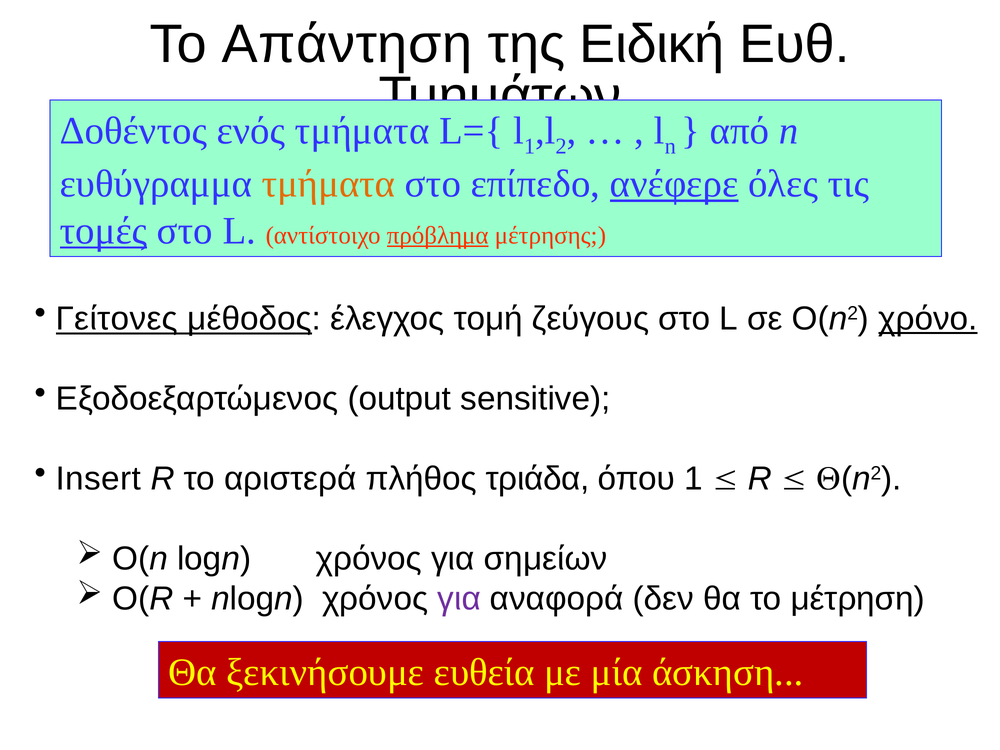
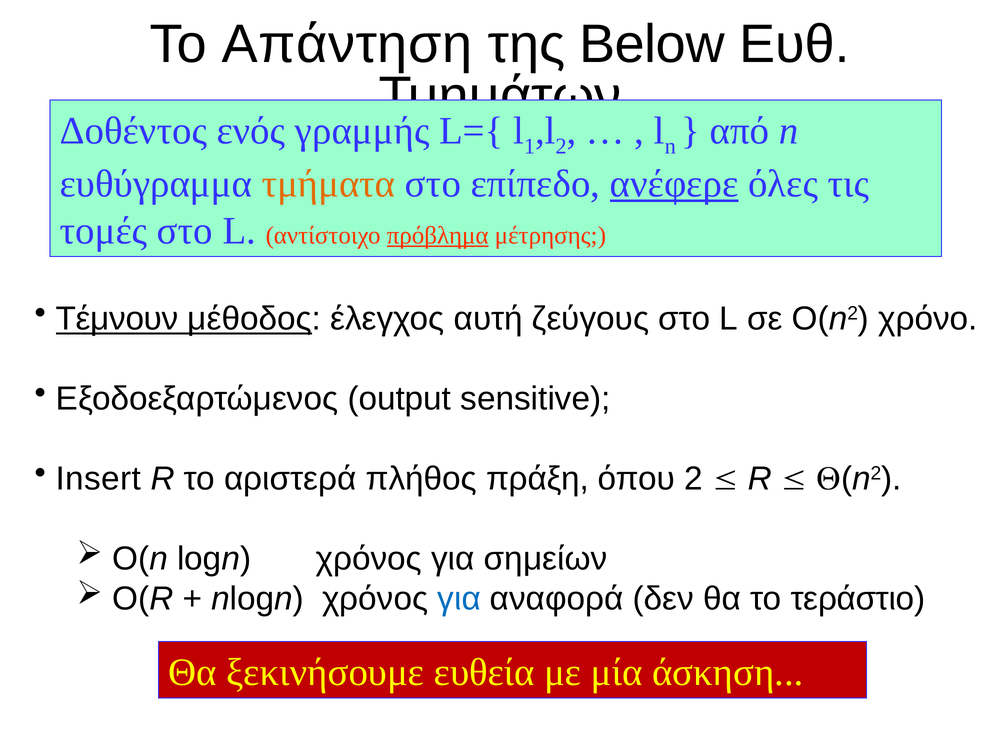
Ειδική: Ειδική -> Below (652, 45)
ενός τμήματα: τμήματα -> γραμμής (362, 131)
τομές underline: present -> none (104, 231)
Γείτονες: Γείτονες -> Τέμνουν (117, 319)
τομή: τομή -> αυτή (488, 319)
χρόνο underline: present -> none (928, 319)
τριάδα: τριάδα -> πράξη (537, 479)
όπου 1: 1 -> 2 (694, 479)
για colour: purple -> blue (459, 599)
μέτρηση: μέτρηση -> τεράστιο (858, 599)
